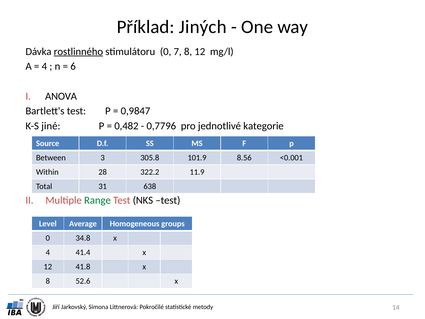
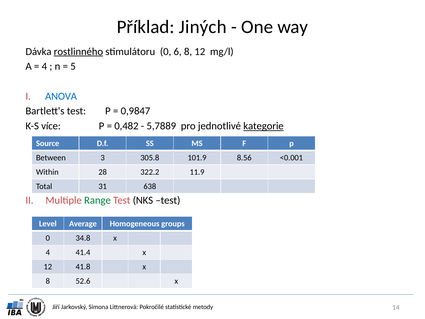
7: 7 -> 6 (178, 51)
6: 6 -> 5 (73, 66)
ANOVA colour: black -> blue (61, 96)
jiné: jiné -> více (51, 126)
0,7796: 0,7796 -> 5,7889 (161, 126)
kategorie underline: none -> present (263, 126)
